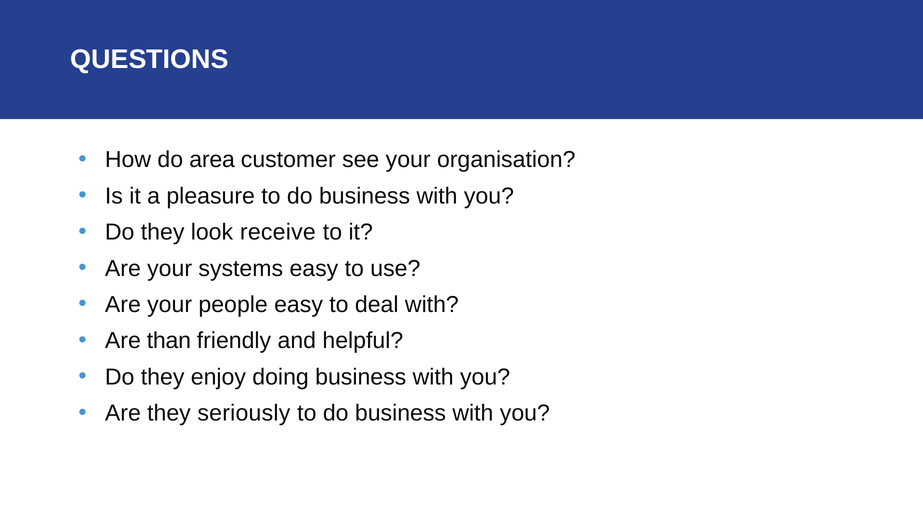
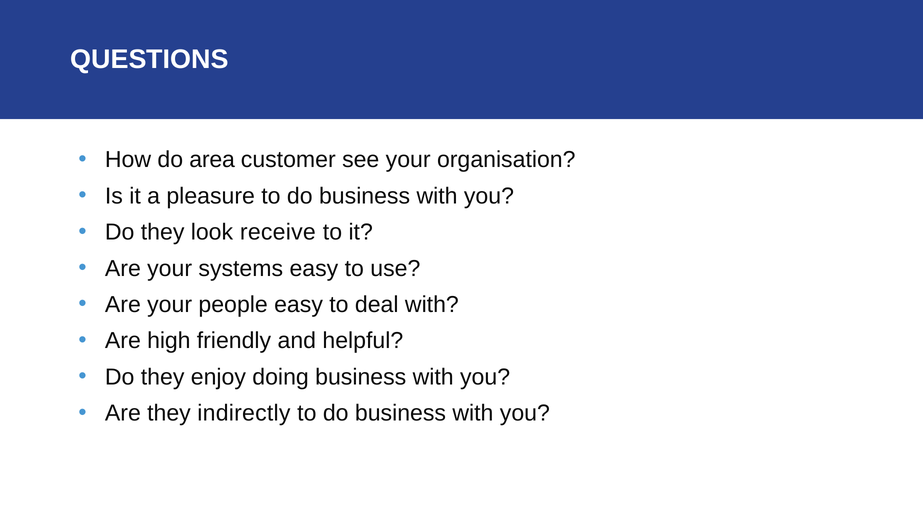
than: than -> high (169, 341)
seriously: seriously -> indirectly (244, 413)
